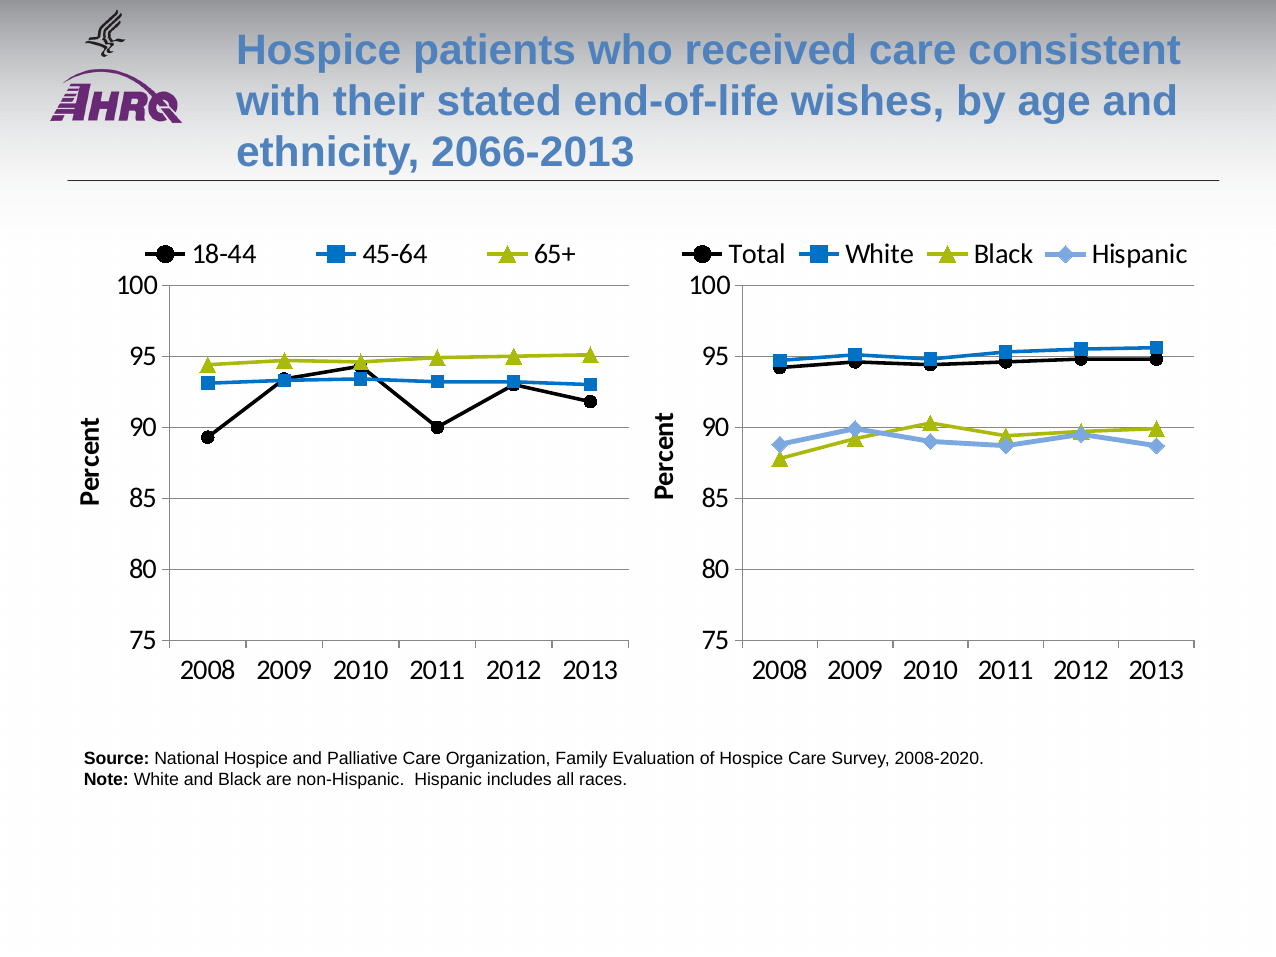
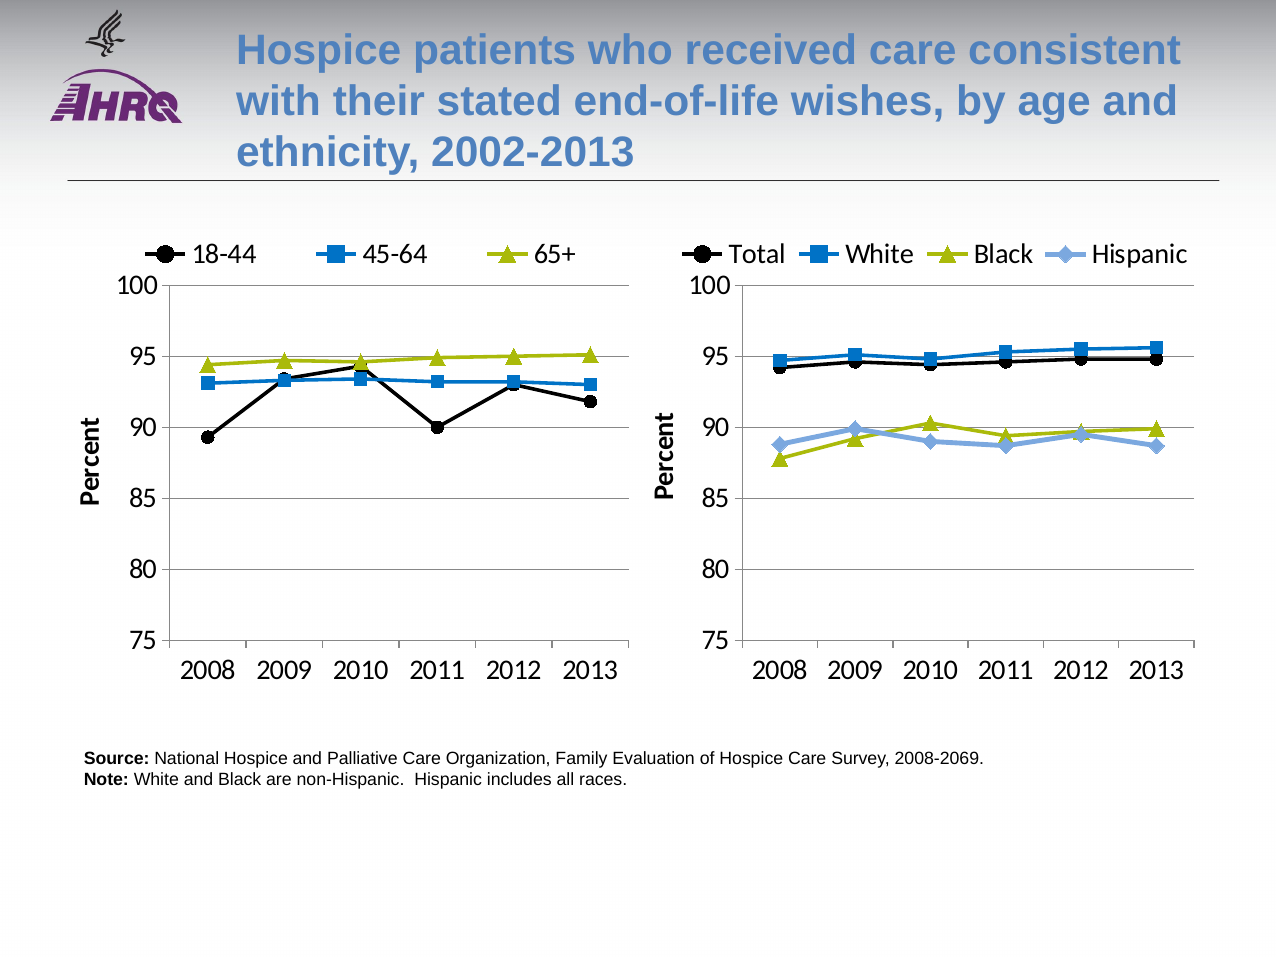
2066-2013: 2066-2013 -> 2002-2013 (533, 153)
2008-2020: 2008-2020 -> 2008-2069 (939, 758)
